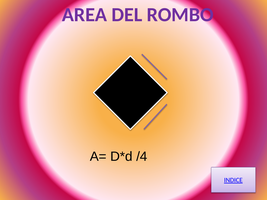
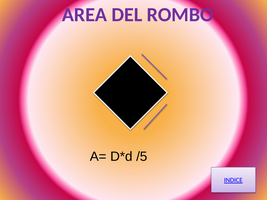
/4: /4 -> /5 (142, 157)
